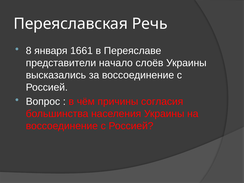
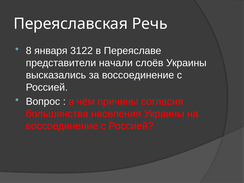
1661: 1661 -> 3122 (82, 51)
начало: начало -> начали (116, 63)
